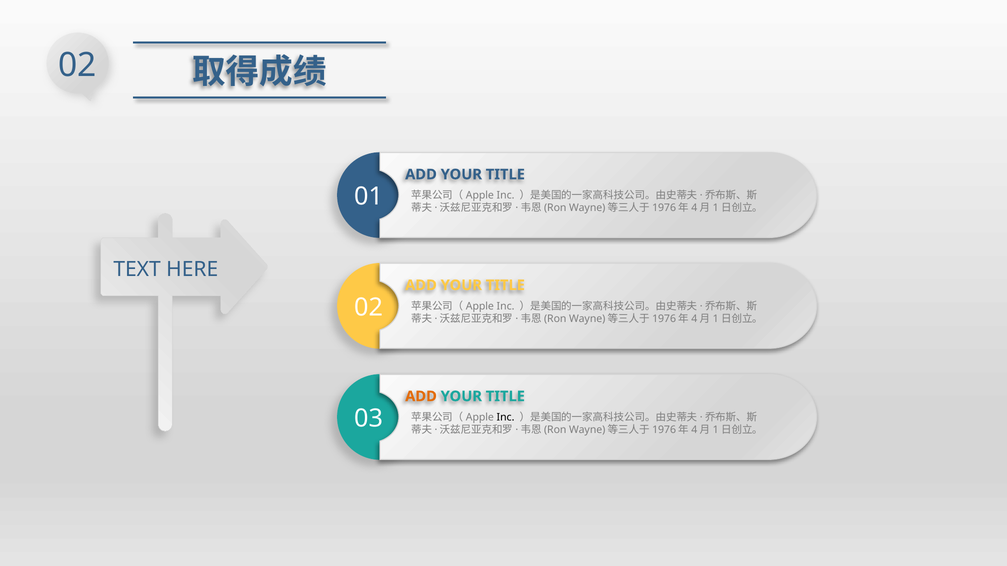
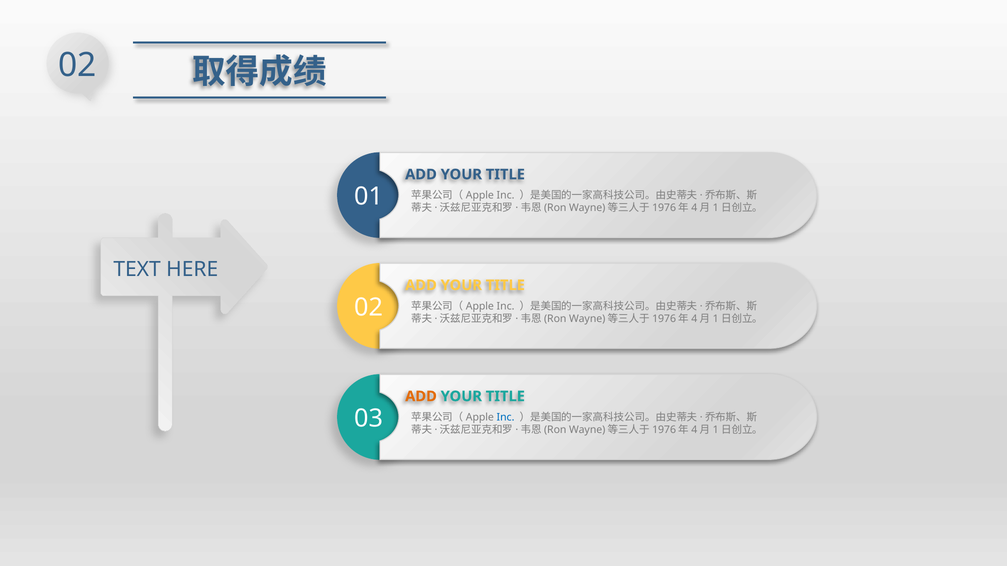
Inc colour: black -> blue (506, 418)
